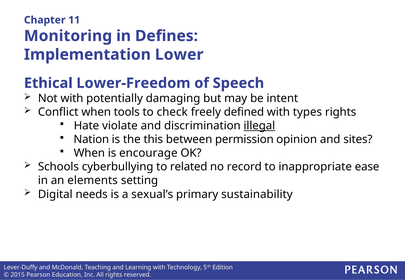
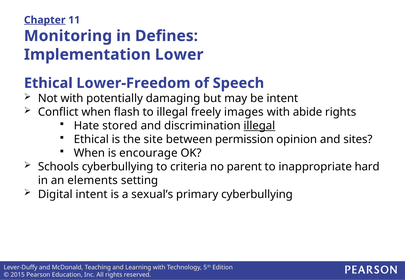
Chapter underline: none -> present (45, 20)
tools: tools -> flash (127, 112)
to check: check -> illegal (172, 112)
defined: defined -> images (244, 112)
types: types -> abide (308, 112)
violate: violate -> stored (120, 126)
Nation: Nation -> Ethical (91, 140)
this: this -> site (153, 140)
related: related -> criteria (189, 167)
record: record -> parent (244, 167)
ease: ease -> hard (367, 167)
Digital needs: needs -> intent (92, 195)
primary sustainability: sustainability -> cyberbullying (257, 195)
